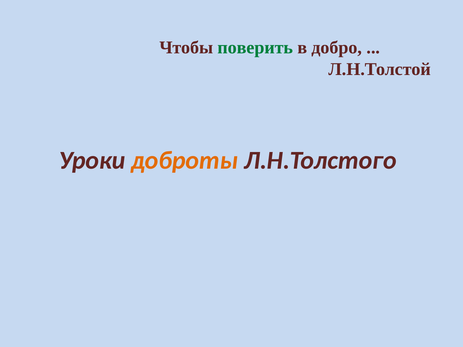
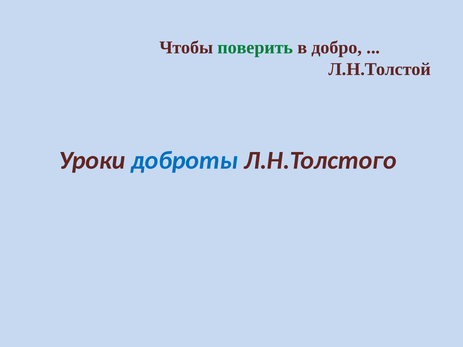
доброты colour: orange -> blue (185, 160)
